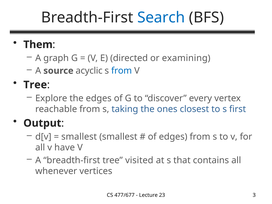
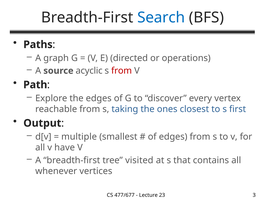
Them: Them -> Paths (38, 45)
examining: examining -> operations (186, 58)
from colour: blue -> red (122, 71)
Tree: Tree -> Path (35, 85)
smallest: smallest -> multiple (79, 137)
